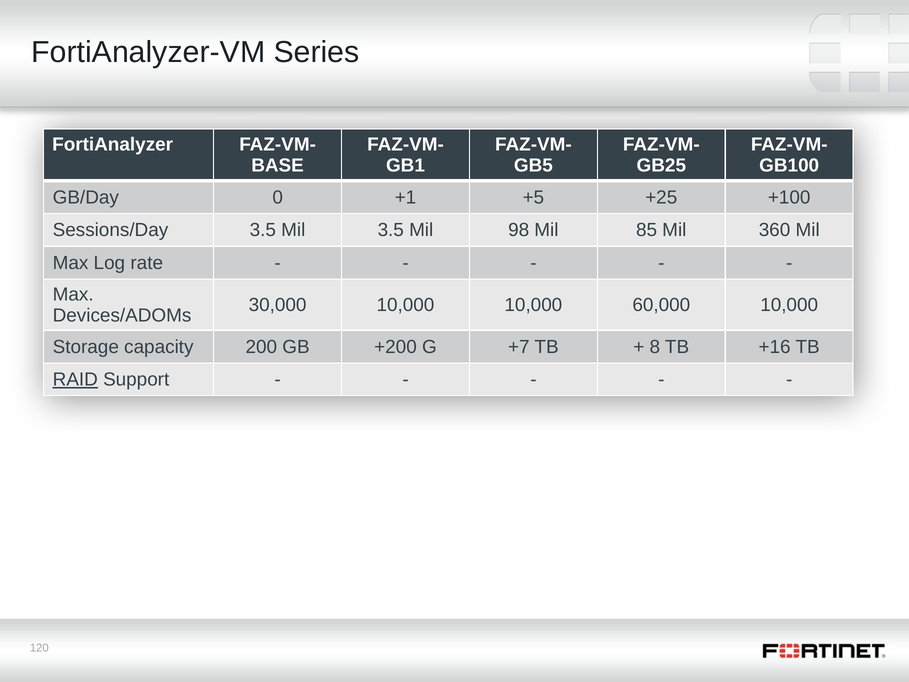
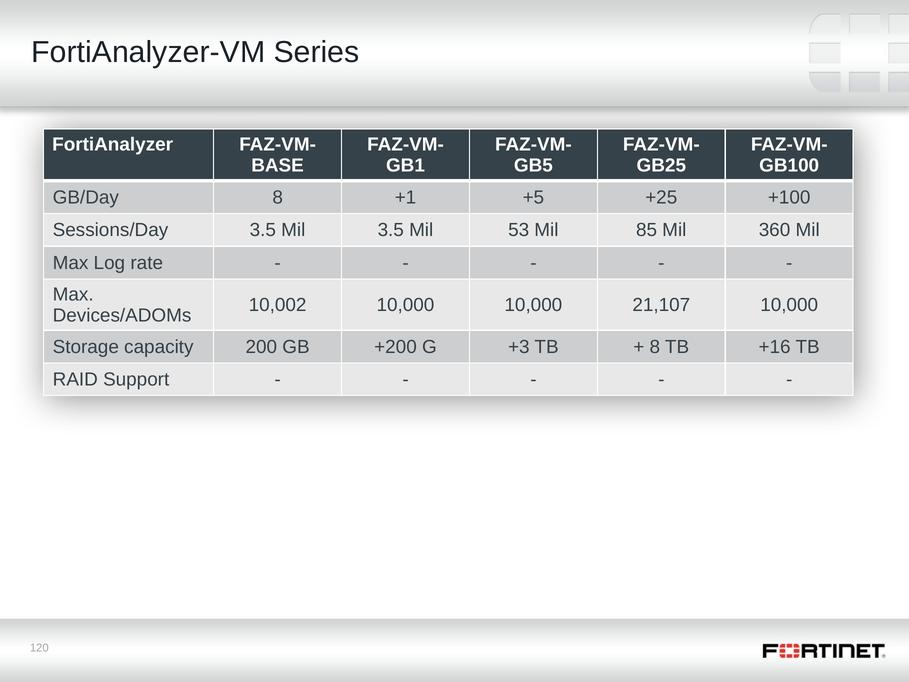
GB/Day 0: 0 -> 8 (278, 197)
98: 98 -> 53 (519, 230)
30,000: 30,000 -> 10,002 (278, 305)
60,000: 60,000 -> 21,107 (661, 305)
+7: +7 -> +3 (519, 347)
RAID underline: present -> none (75, 380)
